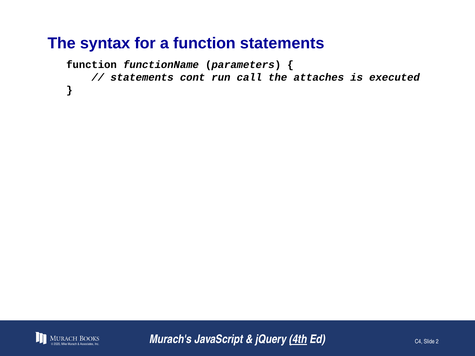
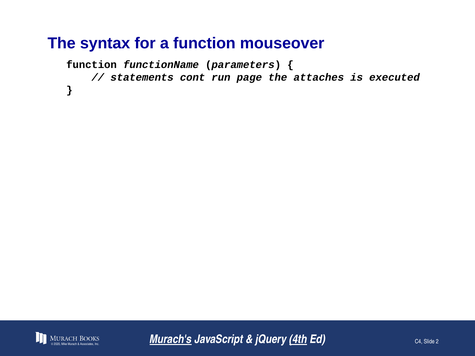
function statements: statements -> mouseover (282, 43)
call: call -> page (249, 78)
Murach's underline: none -> present (171, 340)
